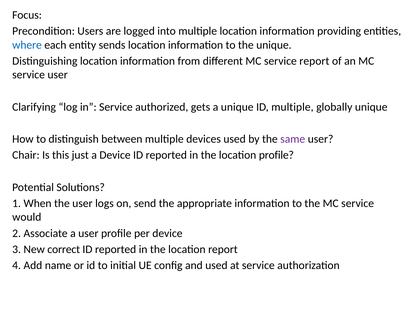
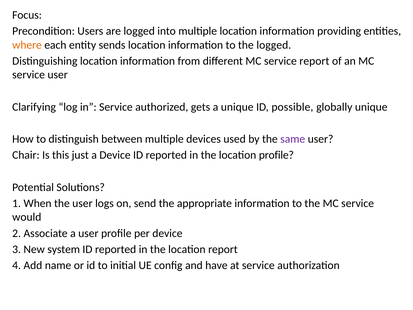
where colour: blue -> orange (27, 45)
the unique: unique -> logged (274, 45)
ID multiple: multiple -> possible (292, 107)
correct: correct -> system (64, 249)
and used: used -> have (216, 265)
